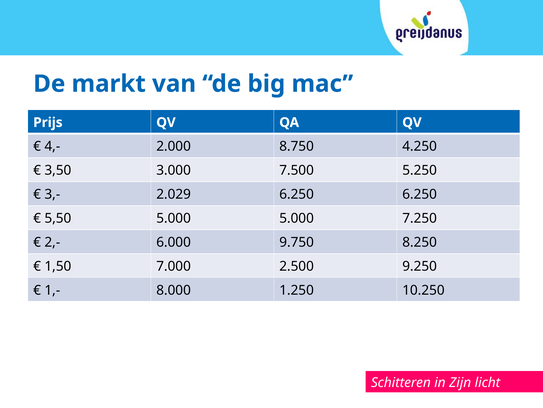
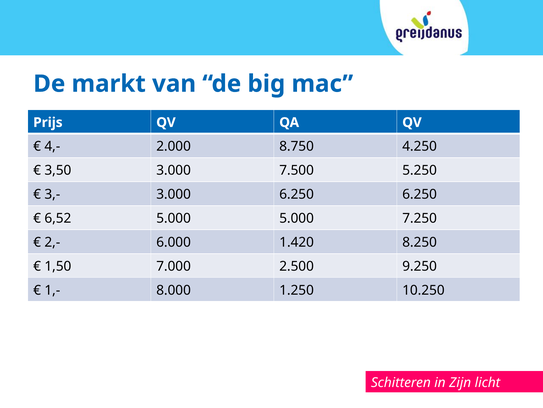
3,- 2.029: 2.029 -> 3.000 (174, 194)
5,50: 5,50 -> 6,52 (58, 218)
9.750: 9.750 -> 1.420 (297, 242)
